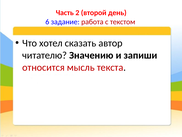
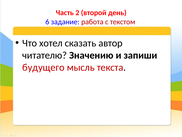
относится: относится -> будущего (43, 67)
